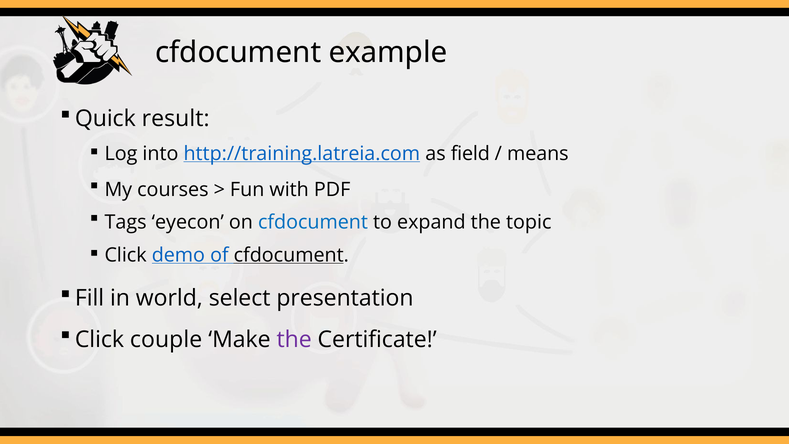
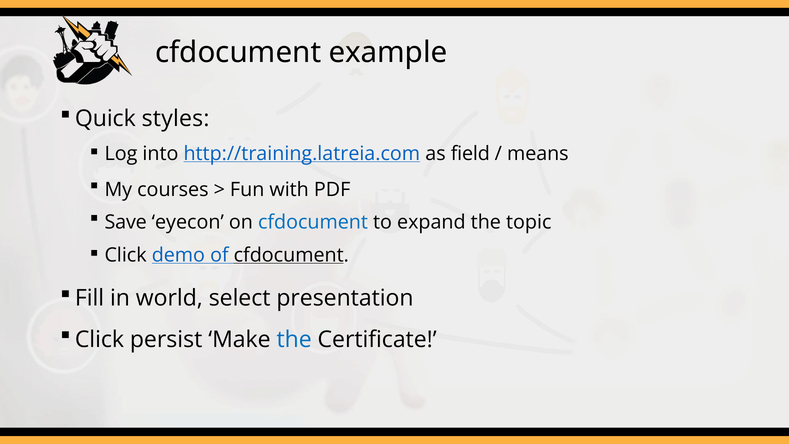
result: result -> styles (176, 119)
Tags: Tags -> Save (126, 222)
couple: couple -> persist (166, 339)
the colour: purple -> blue (294, 339)
